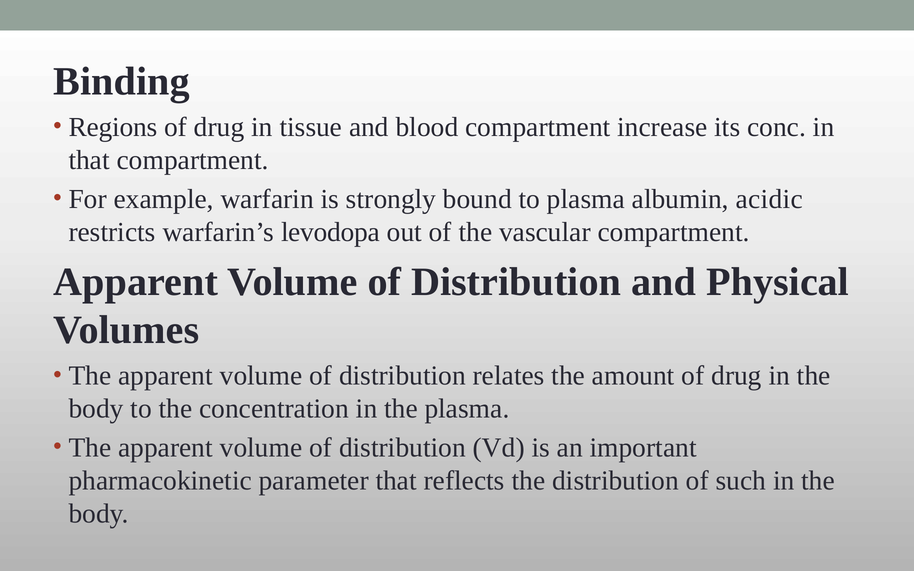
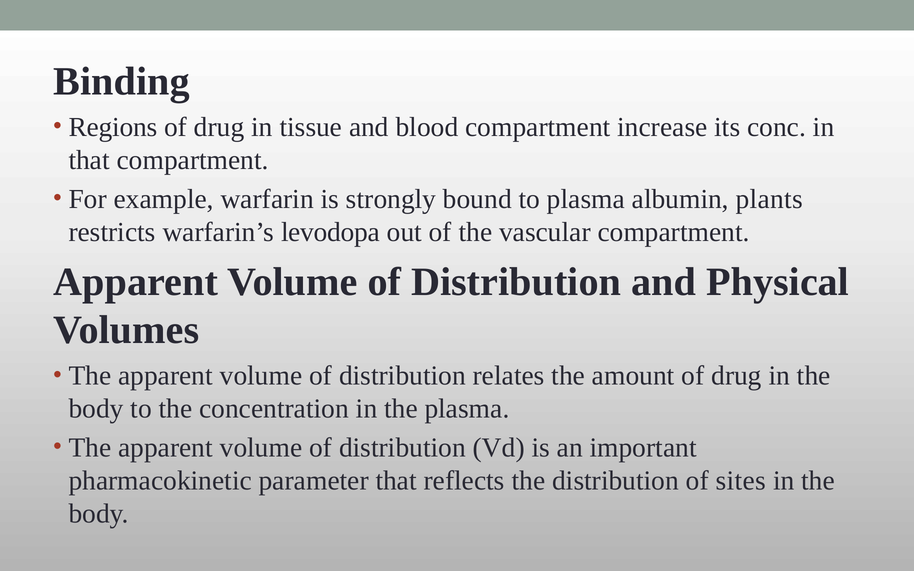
acidic: acidic -> plants (769, 199)
such: such -> sites (741, 481)
